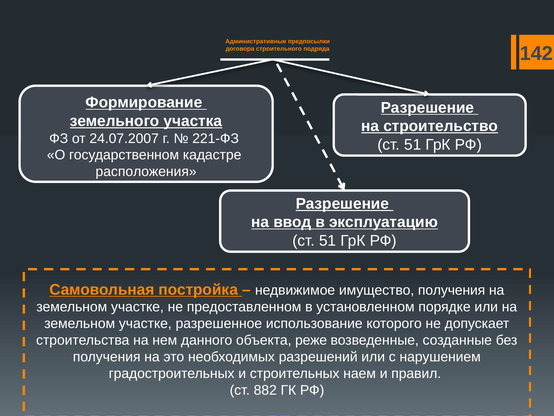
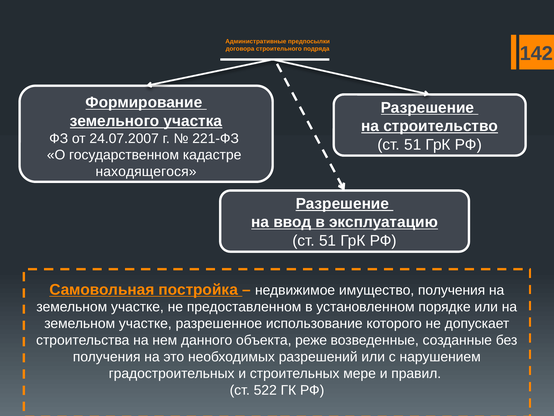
расположения: расположения -> находящегося (146, 172)
наем: наем -> мере (360, 373)
882: 882 -> 522 (265, 390)
